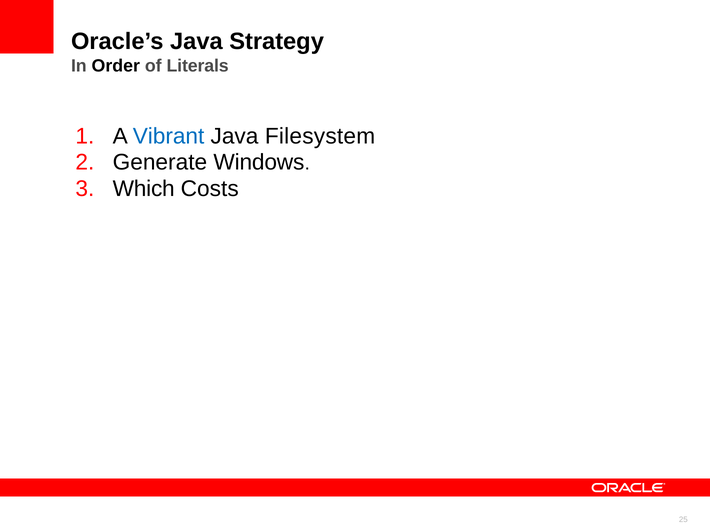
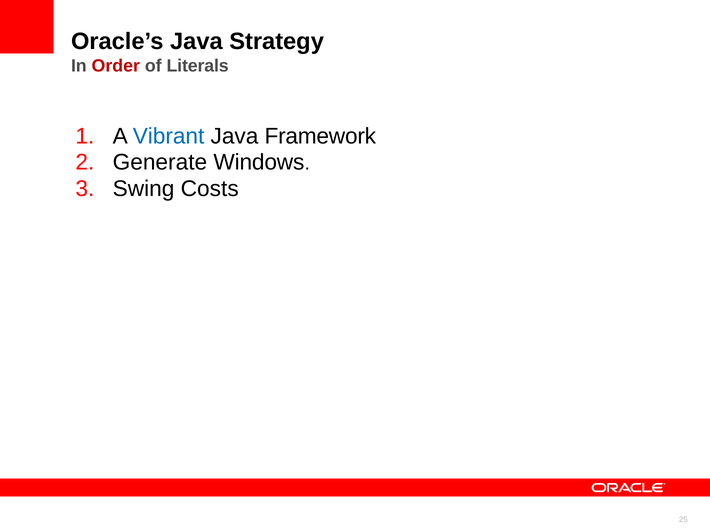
Order colour: black -> red (116, 66)
Filesystem: Filesystem -> Framework (320, 136)
Which: Which -> Swing (144, 189)
